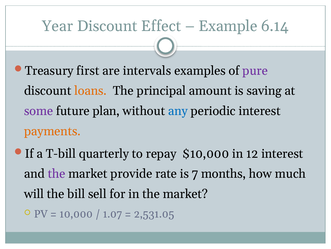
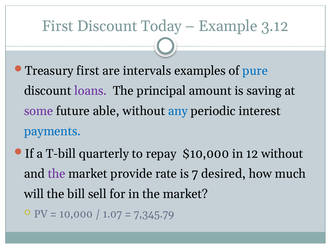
Year: Year -> First (58, 26)
Effect: Effect -> Today (161, 26)
6.14: 6.14 -> 3.12 (275, 26)
pure colour: purple -> blue (255, 70)
loans colour: orange -> purple (91, 91)
plan: plan -> able (106, 111)
payments colour: orange -> blue (52, 131)
12 interest: interest -> without (282, 153)
months: months -> desired (223, 173)
2,531.05: 2,531.05 -> 7,345.79 (154, 214)
